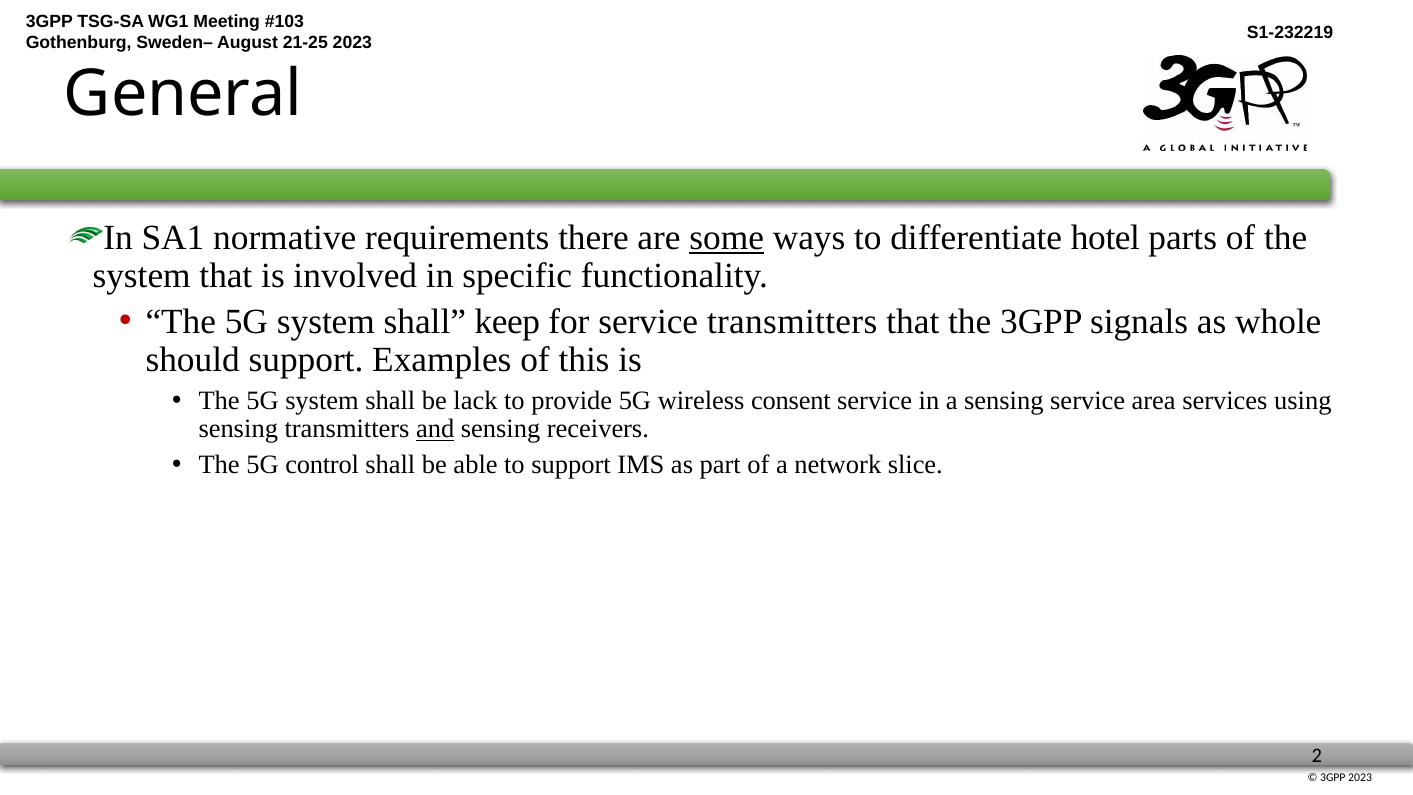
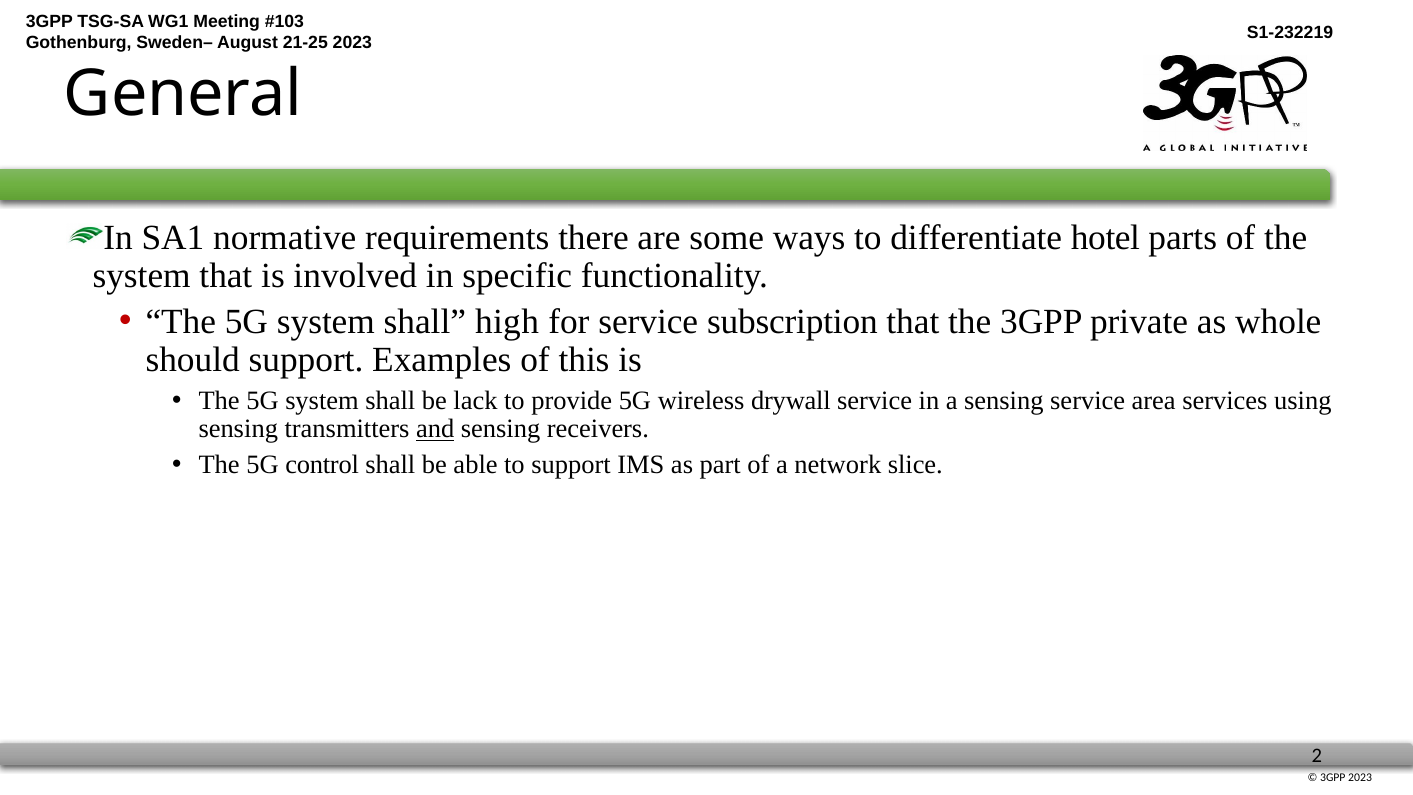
some underline: present -> none (727, 238)
keep: keep -> high (507, 322)
service transmitters: transmitters -> subscription (792, 322)
signals: signals -> private (1139, 322)
consent: consent -> drywall (791, 400)
